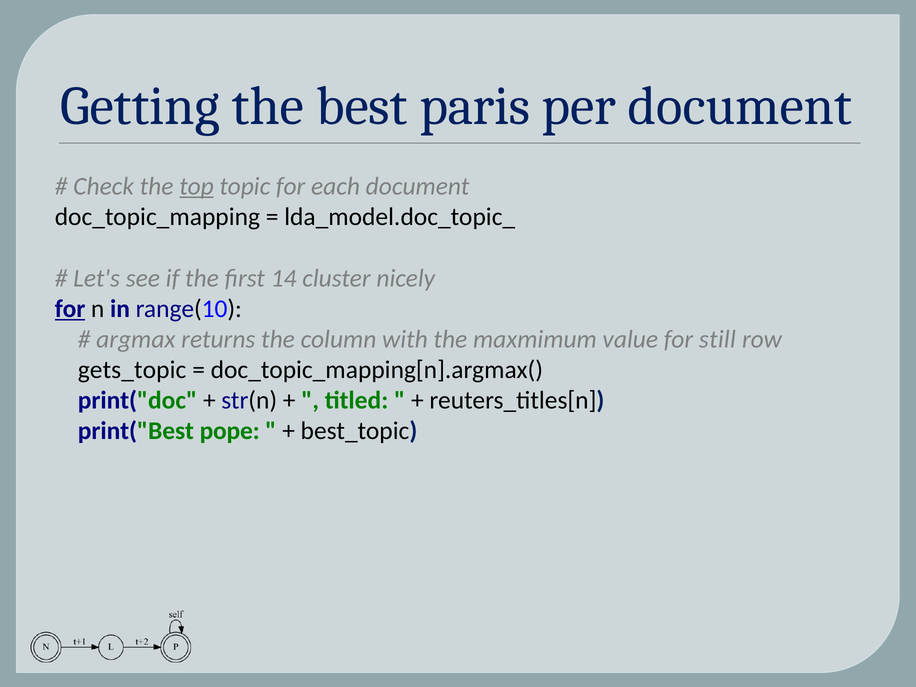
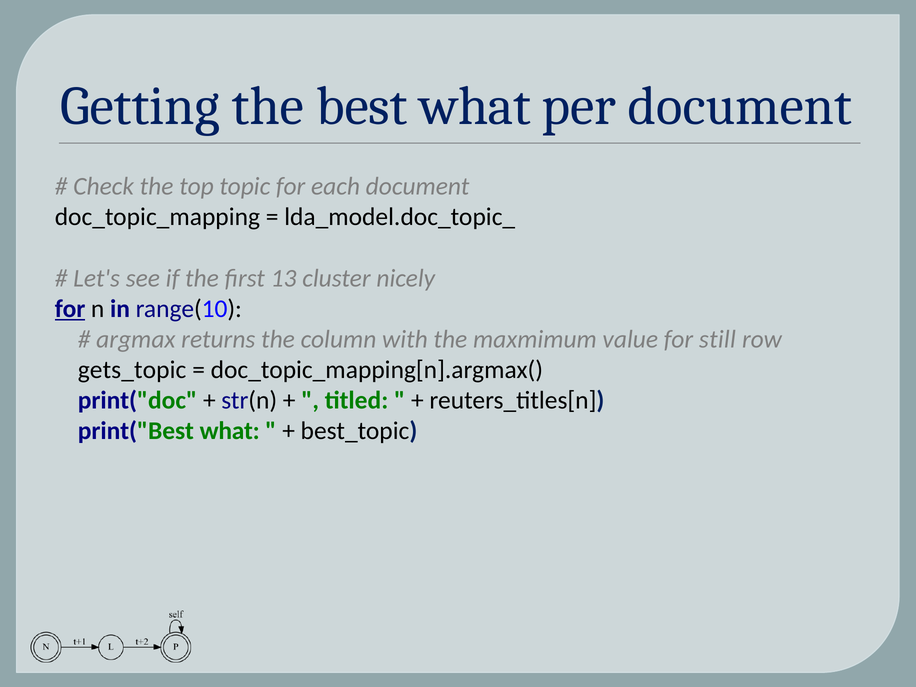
best paris: paris -> what (475, 106)
top underline: present -> none (196, 186)
14: 14 -> 13 (284, 278)
print("Best pope: pope -> what (230, 431)
